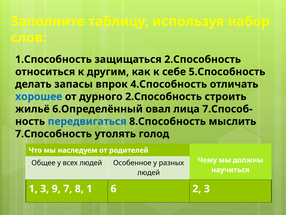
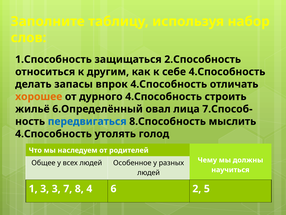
себе 5.Способность: 5.Способность -> 4.Способность (227, 72)
хорошее colour: blue -> orange (39, 96)
дурного 2.Способность: 2.Способность -> 4.Способность (164, 96)
7.Способность: 7.Способность -> 4.Способность (54, 134)
3 9: 9 -> 3 (56, 188)
8 1: 1 -> 4 (89, 188)
2 3: 3 -> 5 (207, 188)
